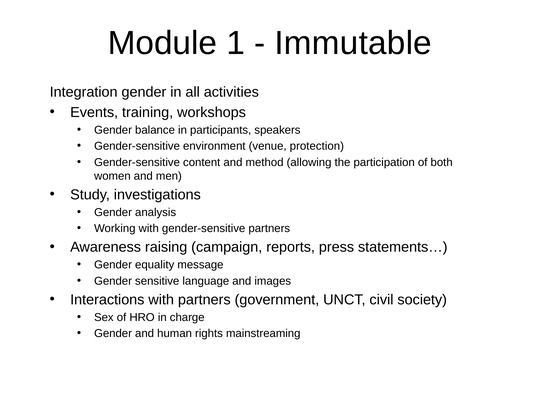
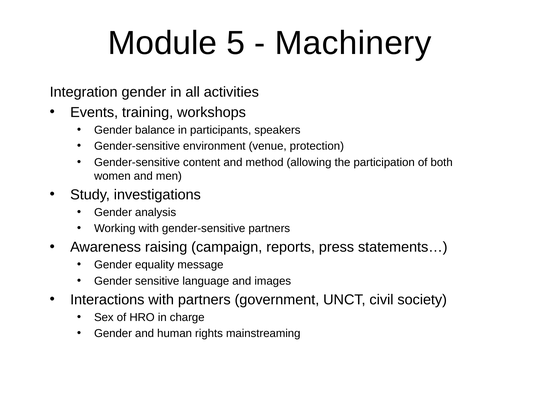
1: 1 -> 5 (236, 43)
Immutable: Immutable -> Machinery (353, 43)
